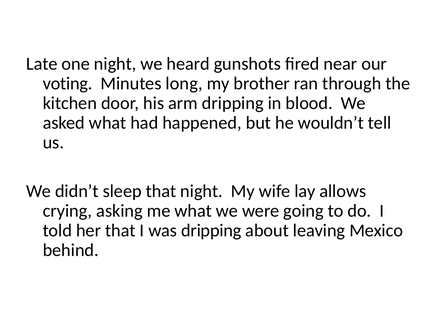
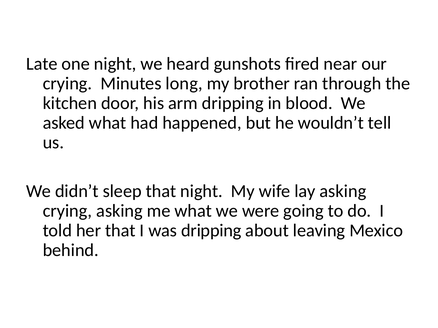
voting: voting -> crying (67, 84)
lay allows: allows -> asking (343, 191)
